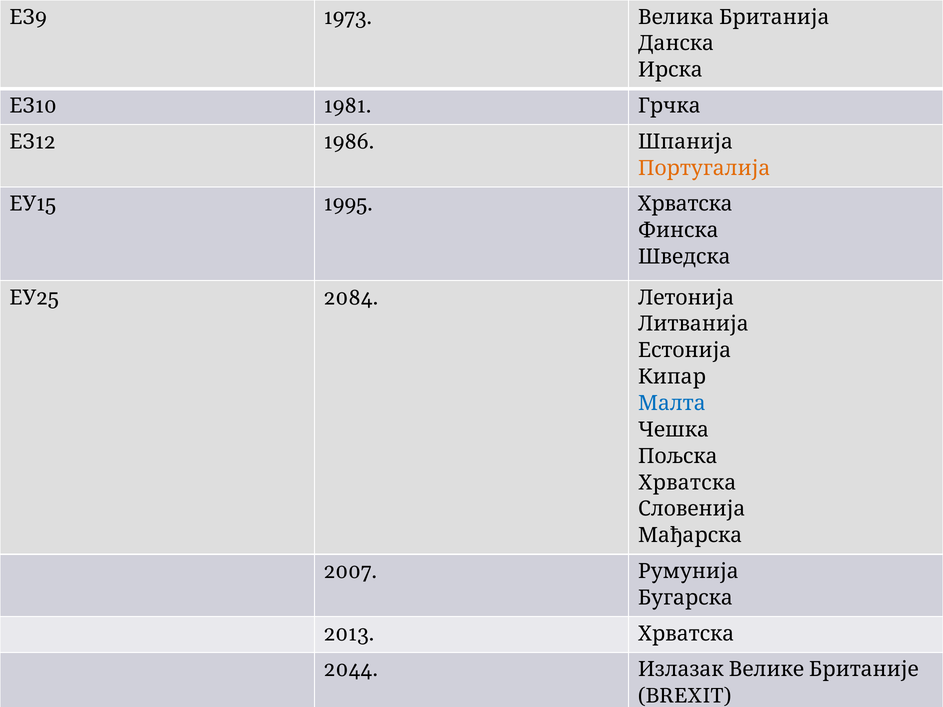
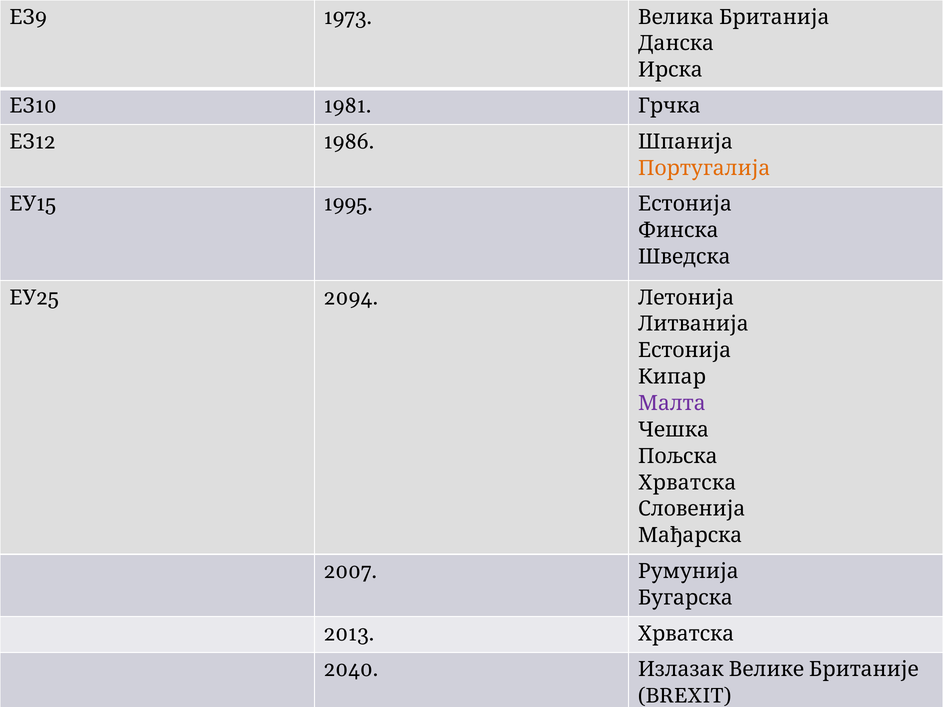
1995 Хрватска: Хрватска -> Естонија (685, 204)
2084: 2084 -> 2094 (351, 298)
Малта colour: blue -> purple (672, 403)
2044: 2044 -> 2040 (351, 670)
